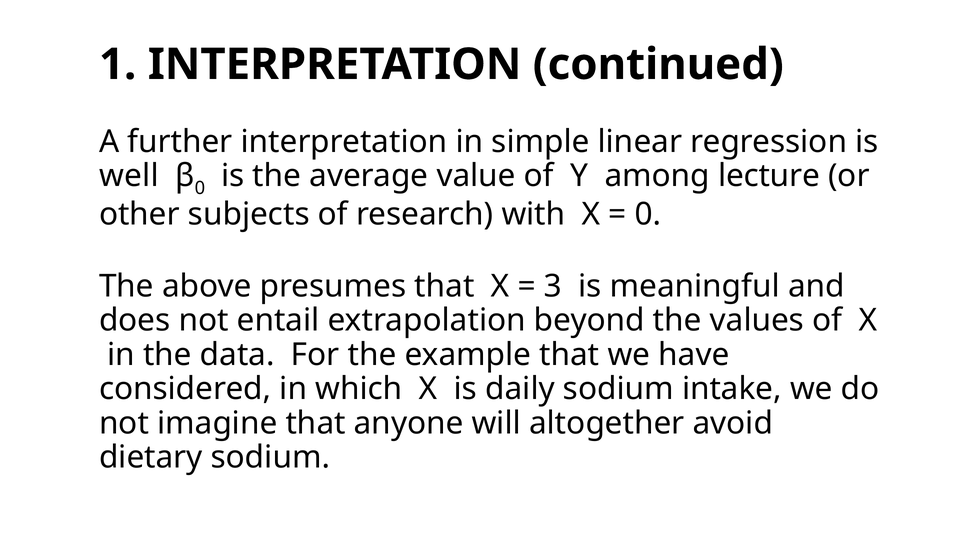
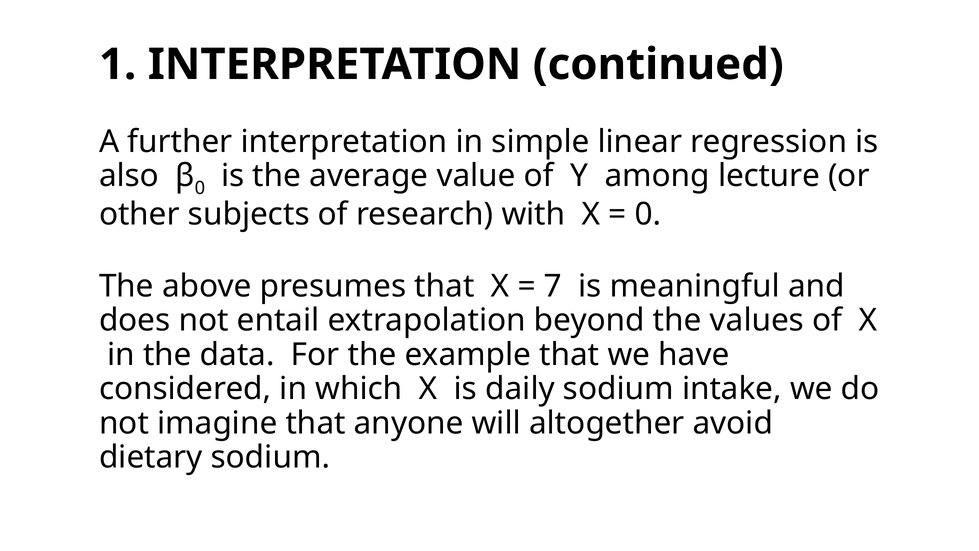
well: well -> also (129, 176)
3: 3 -> 7 (553, 286)
